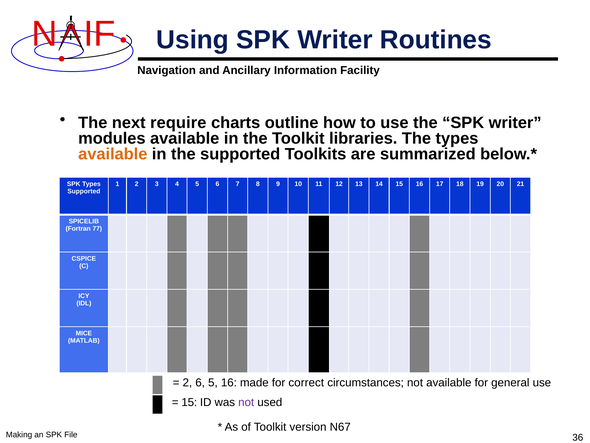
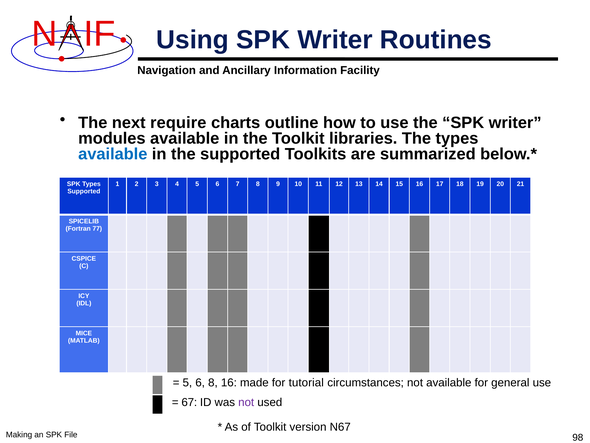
available colour: orange -> blue (113, 154)
2: 2 -> 5 (187, 383)
6 5: 5 -> 8 (213, 383)
correct: correct -> tutorial (306, 383)
15: 15 -> 67 (189, 402)
36: 36 -> 98 (578, 437)
